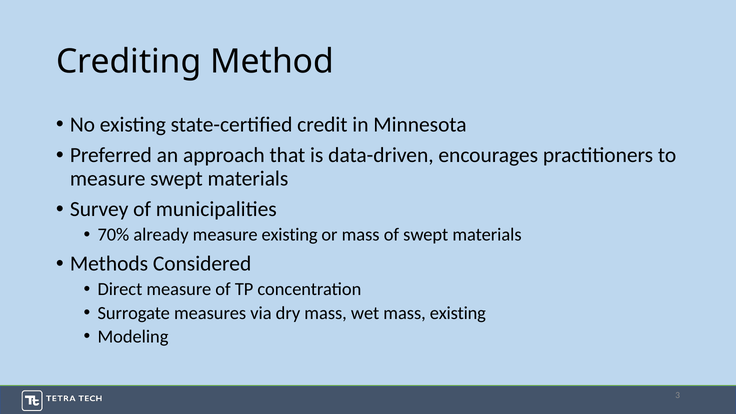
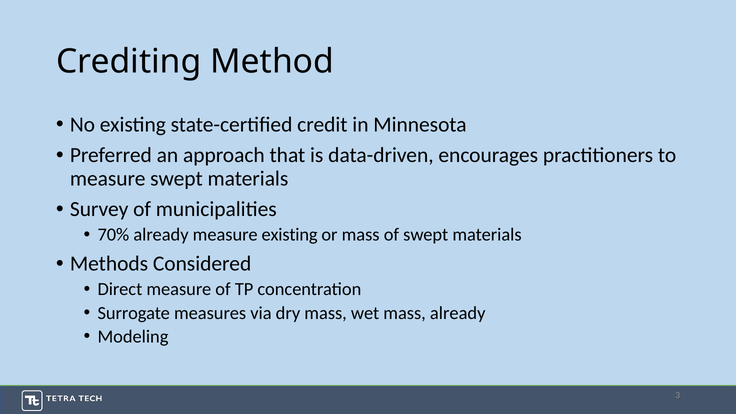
mass existing: existing -> already (458, 313)
